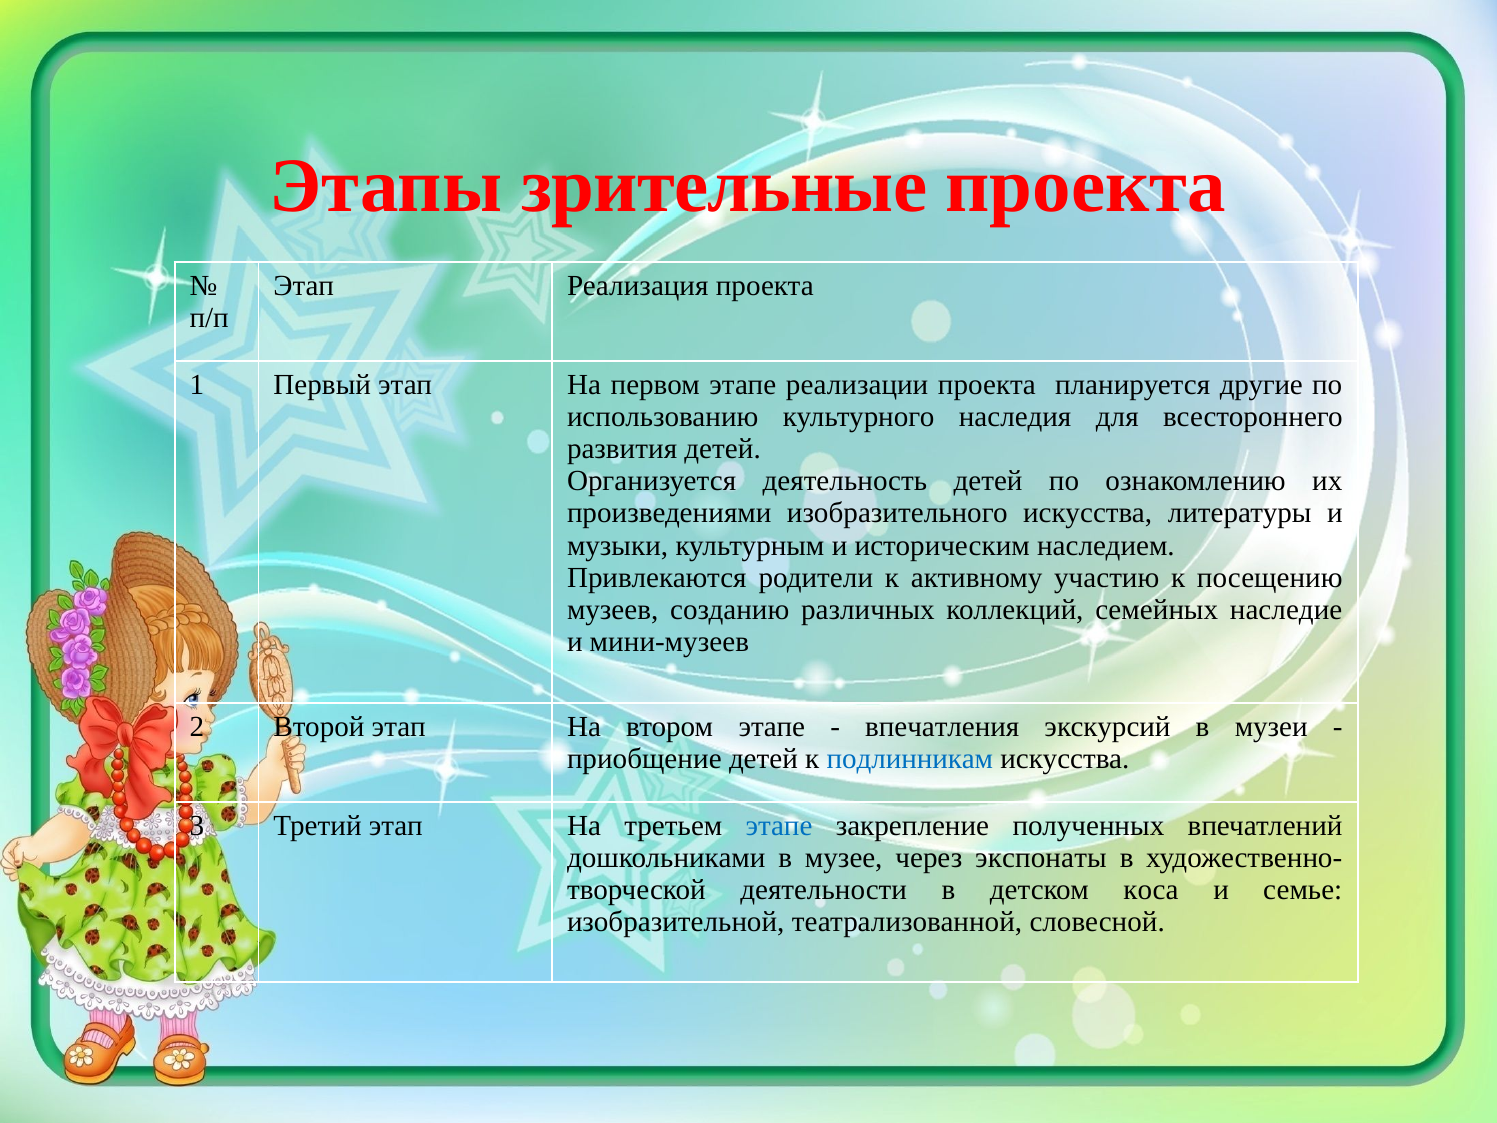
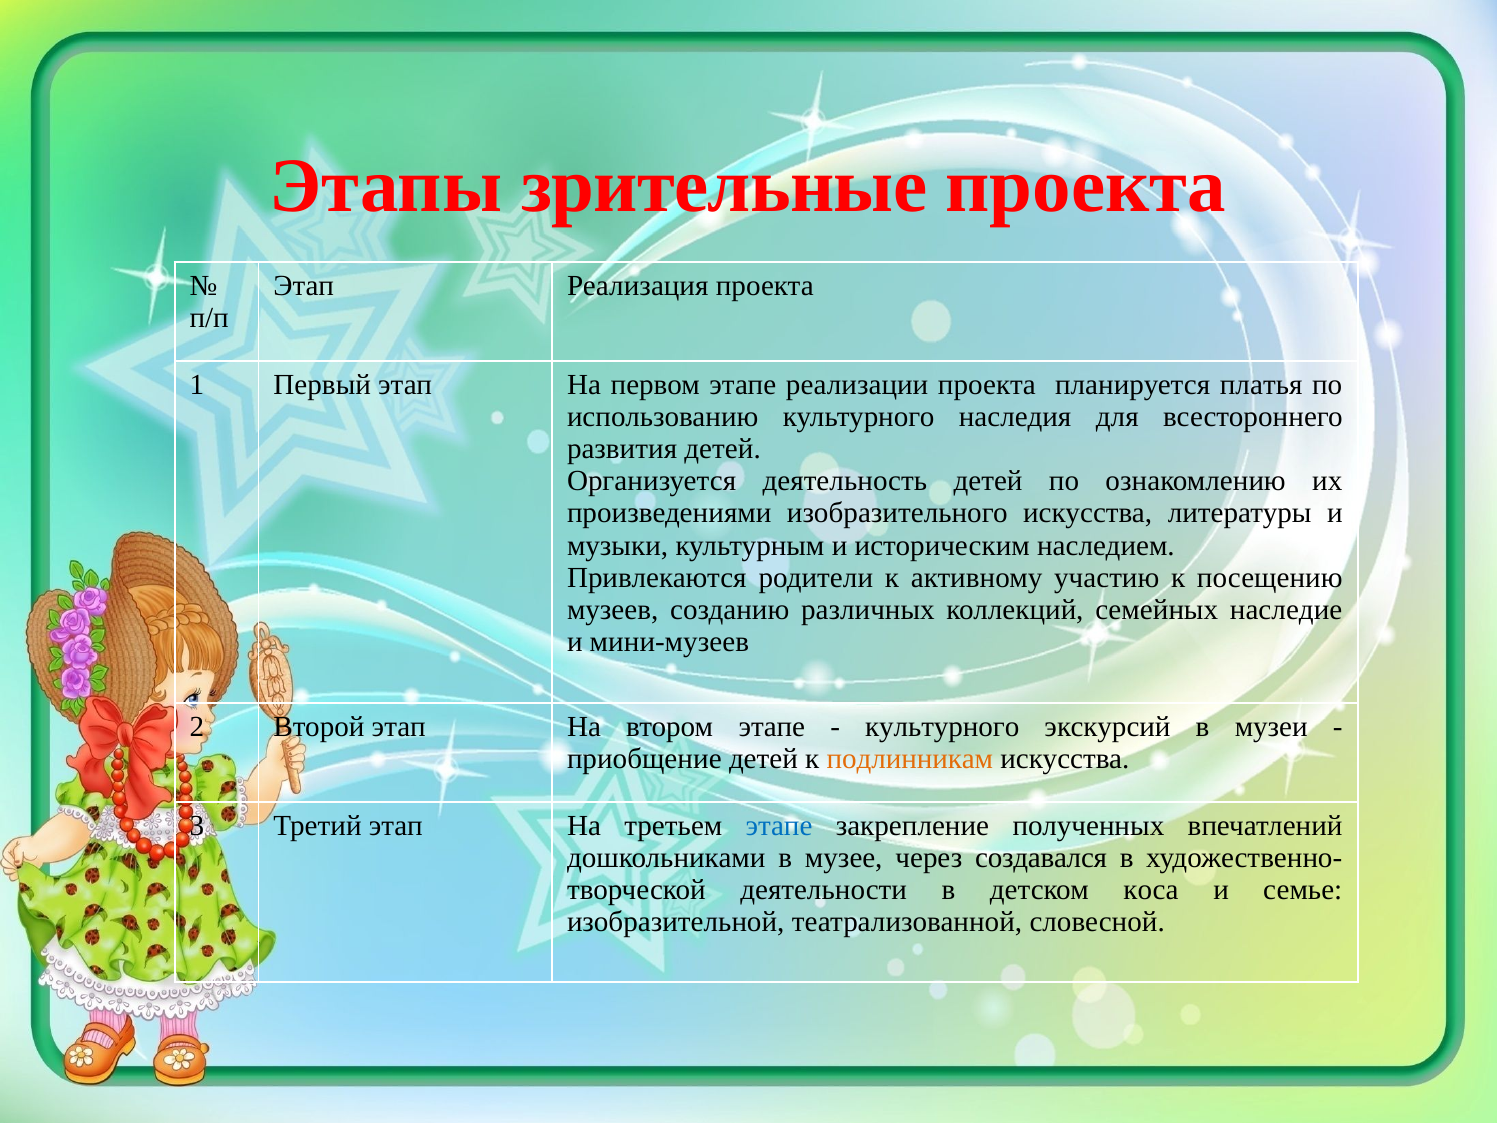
другие: другие -> платья (1261, 384)
впечатления: впечатления -> культурного (942, 727)
подлинникам colour: blue -> orange (910, 759)
экспонаты: экспонаты -> создавался (1041, 858)
